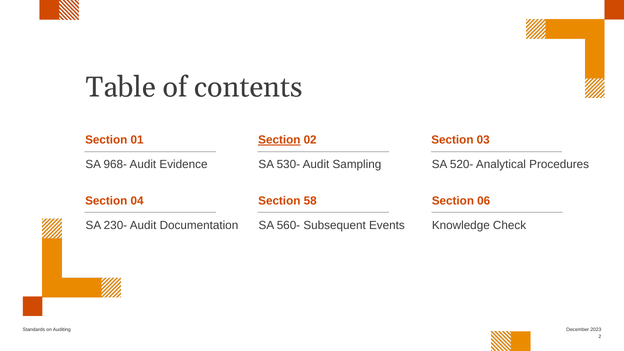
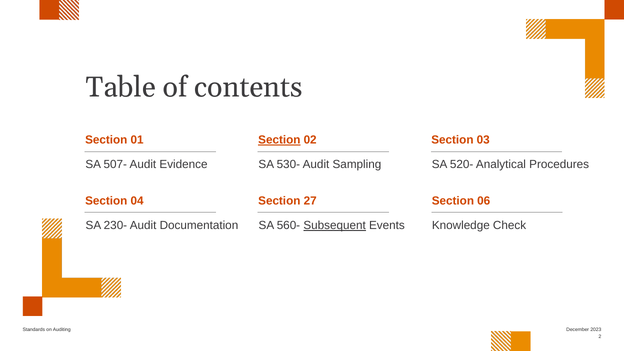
968-: 968- -> 507- (115, 165)
58: 58 -> 27 (310, 201)
Subsequent underline: none -> present (335, 226)
